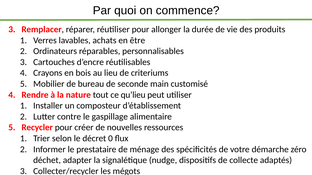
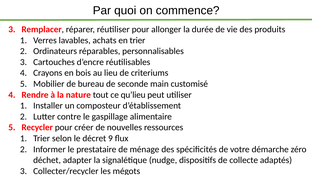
en être: être -> trier (137, 40)
0: 0 -> 9 (110, 139)
